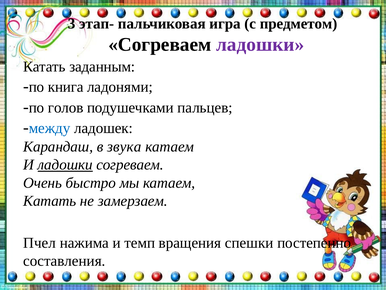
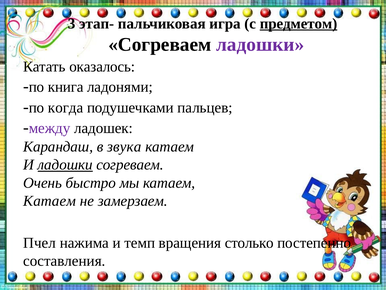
предметом underline: none -> present (299, 24)
заданным: заданным -> оказалось (102, 67)
голов: голов -> когда (66, 107)
между colour: blue -> purple (50, 128)
Катать: Катать -> Катаем (50, 201)
спешки: спешки -> столько (249, 243)
